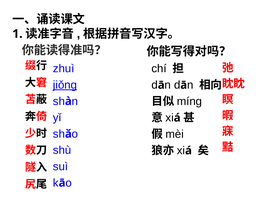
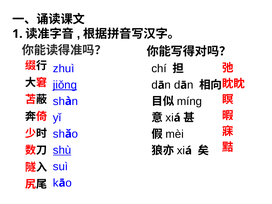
shù underline: none -> present (62, 150)
